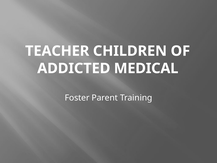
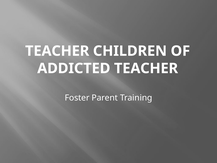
ADDICTED MEDICAL: MEDICAL -> TEACHER (146, 68)
